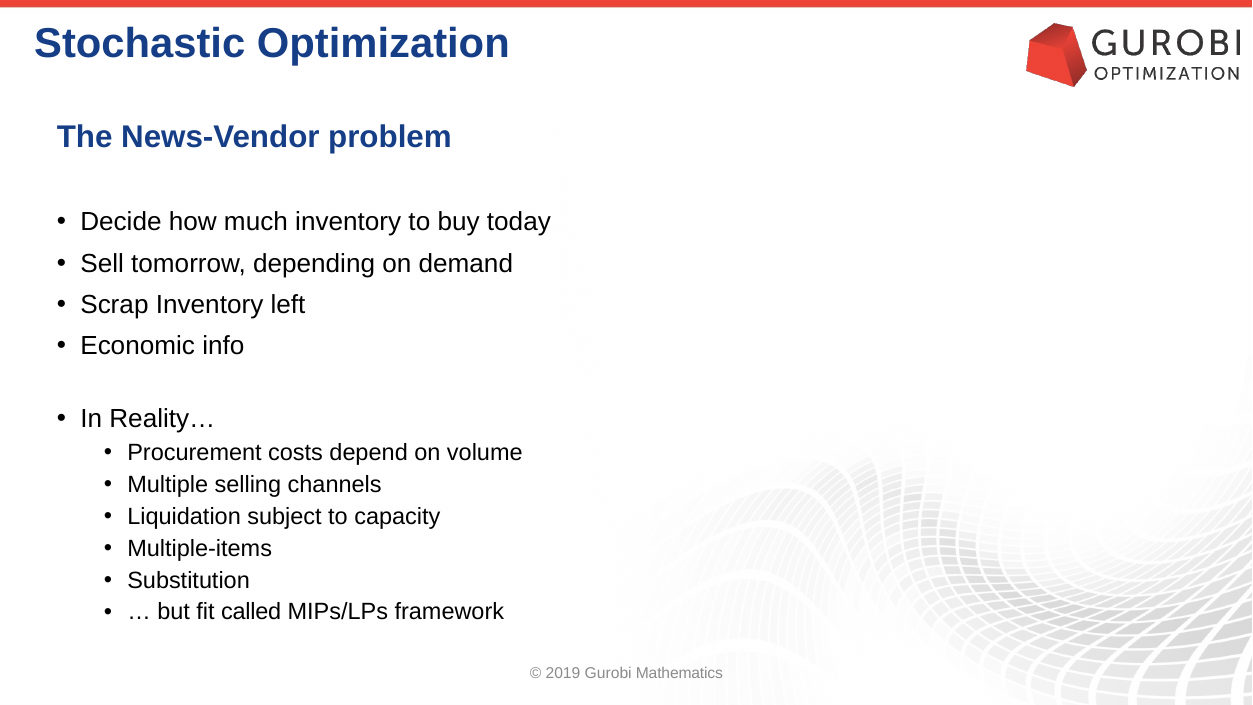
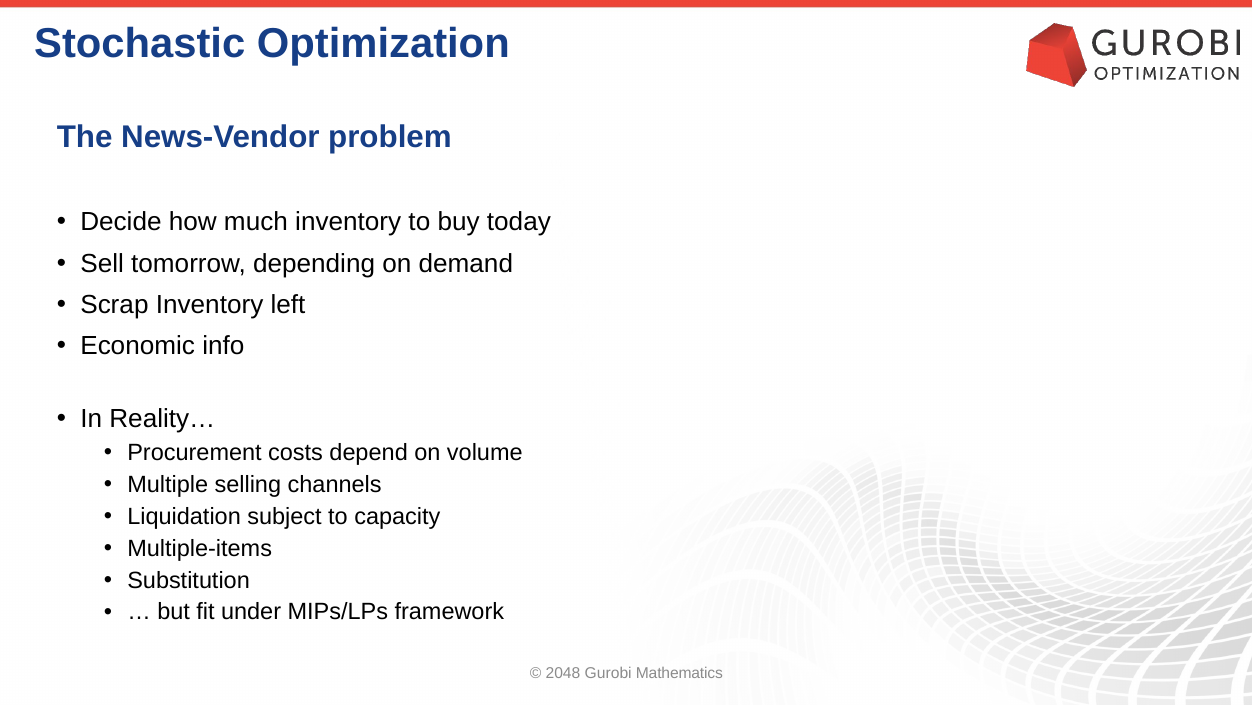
called: called -> under (251, 612)
2019: 2019 -> 2048 (563, 673)
